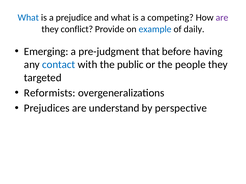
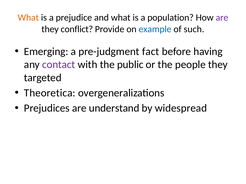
What colour: blue -> orange (28, 18)
competing: competing -> population (171, 18)
daily: daily -> such (194, 29)
that: that -> fact (151, 52)
contact colour: blue -> purple (59, 65)
Reformists: Reformists -> Theoretica (50, 93)
perspective: perspective -> widespread (181, 108)
